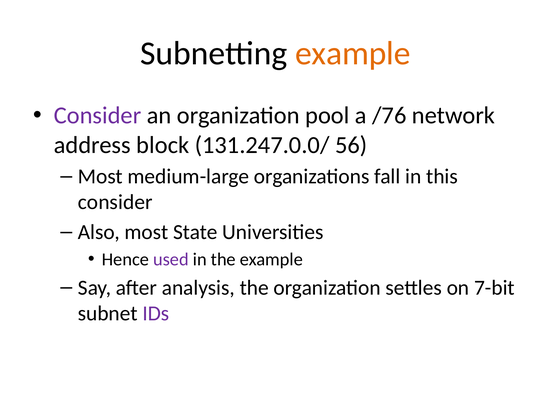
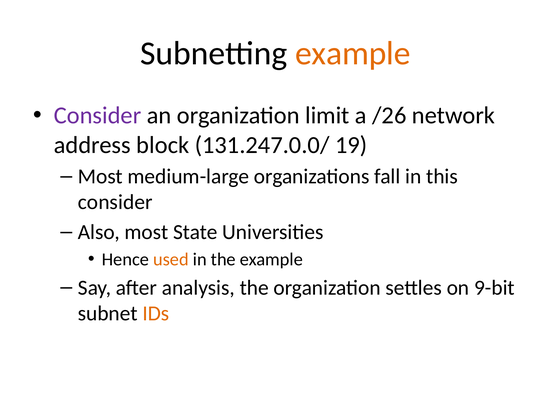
pool: pool -> limit (327, 116)
/76: /76 -> /26 (389, 116)
56: 56 -> 19 (351, 145)
used colour: purple -> orange (171, 260)
7-bit: 7-bit -> 9-bit (494, 288)
IDs colour: purple -> orange (156, 314)
